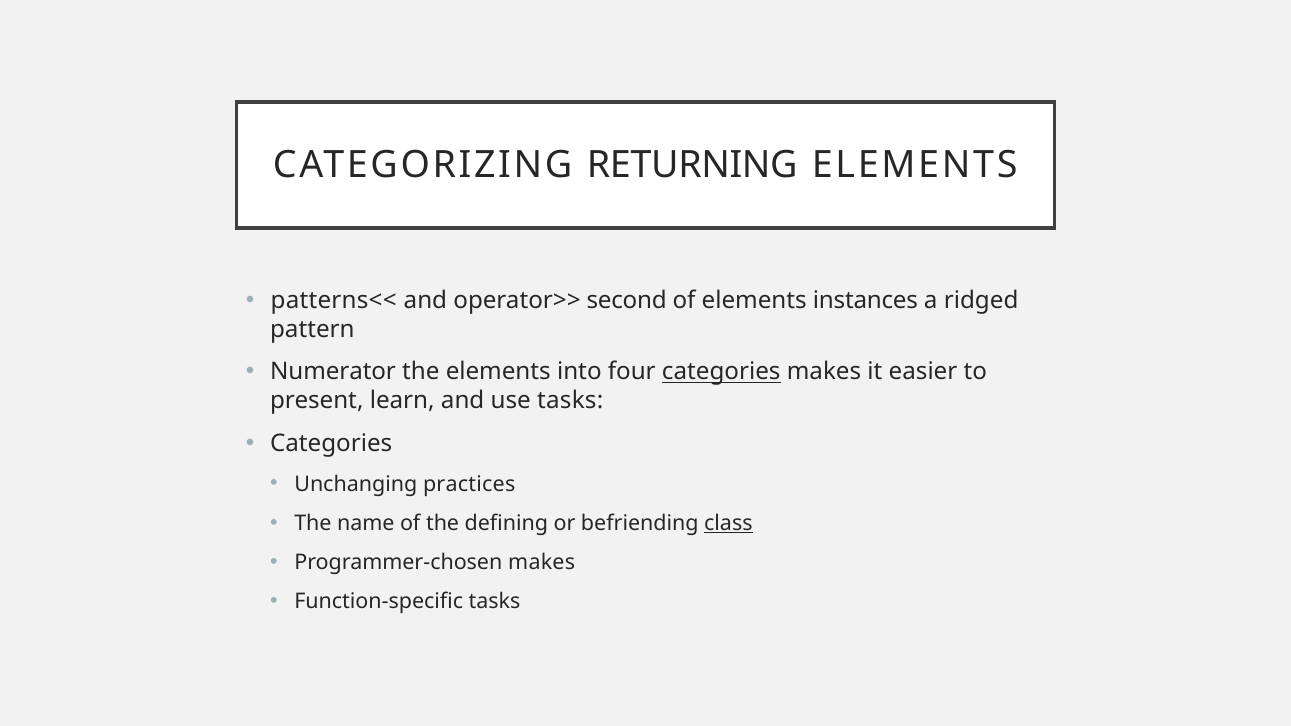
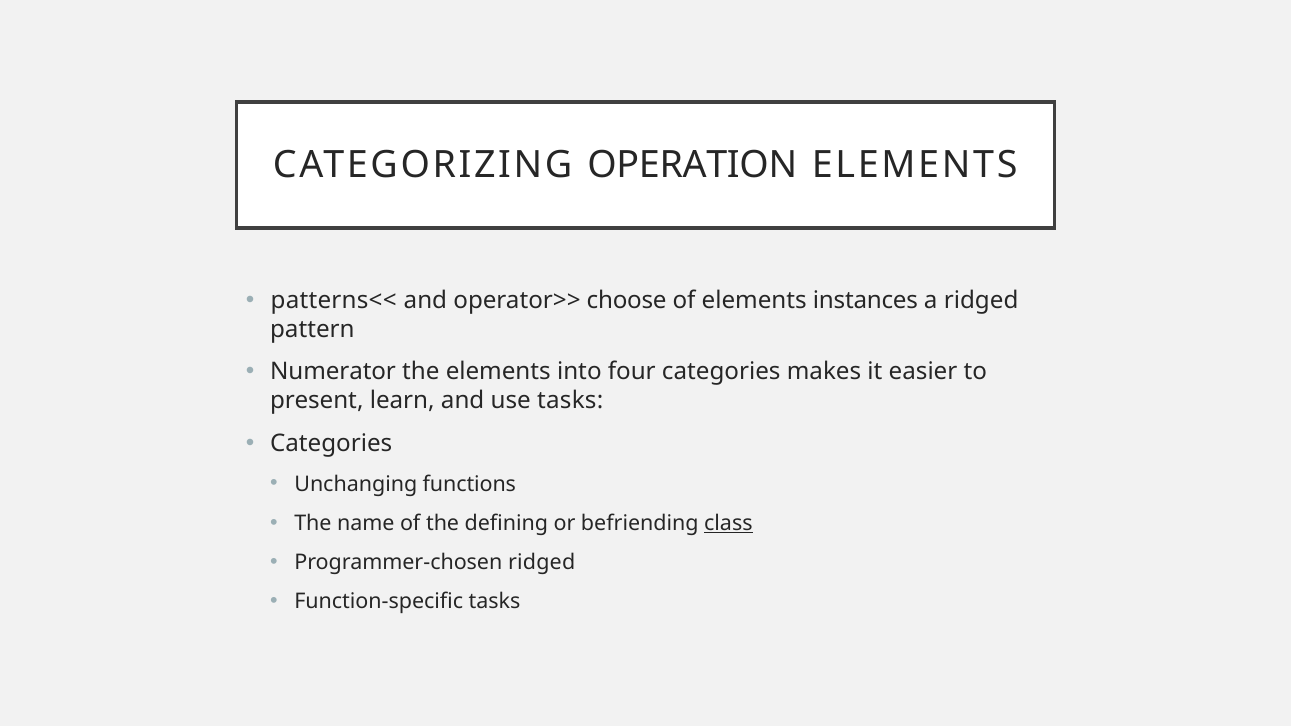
RETURNING: RETURNING -> OPERATION (692, 165)
second: second -> choose (627, 300)
categories underline: present -> none (721, 372)
practices: practices -> functions (469, 484)
Programmer-chosen makes: makes -> ridged (542, 563)
